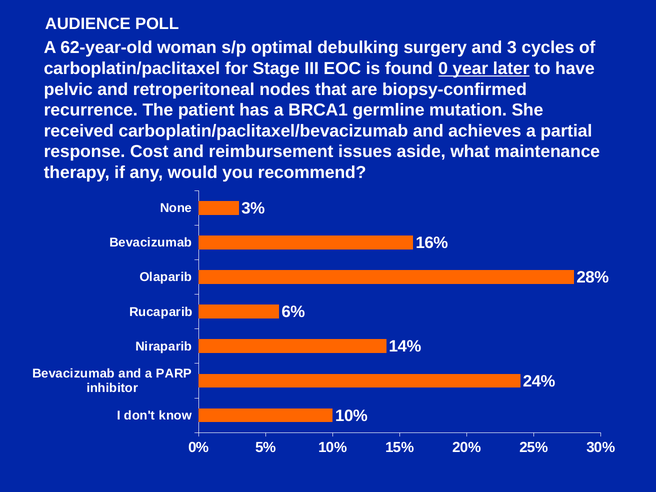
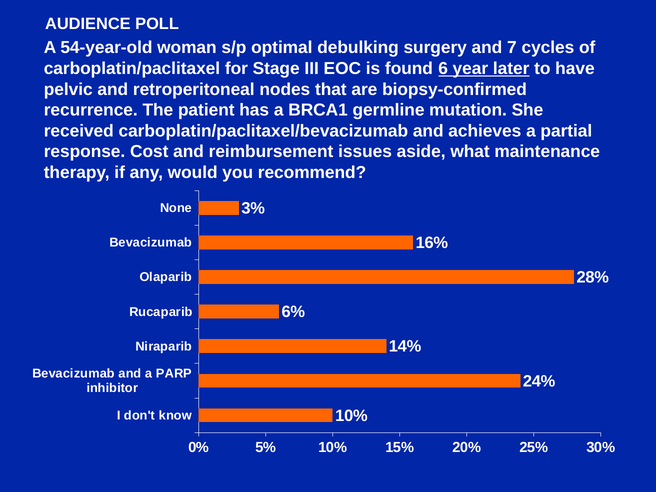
62-year-old: 62-year-old -> 54-year-old (106, 48)
3: 3 -> 7 (512, 48)
0: 0 -> 6 (443, 69)
